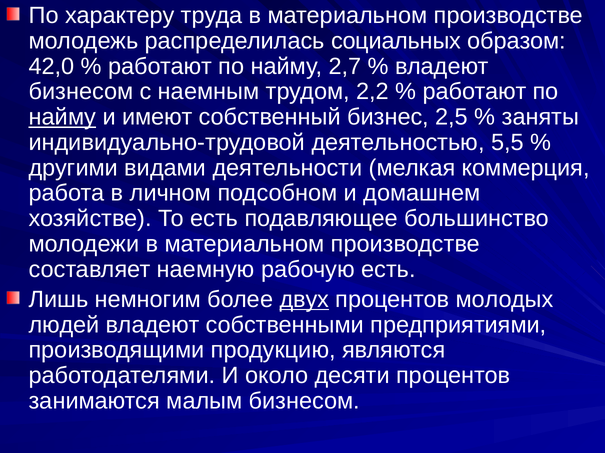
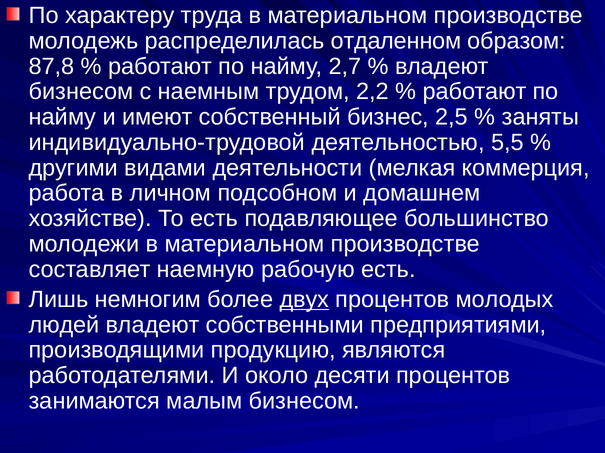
социальных: социальных -> отдаленном (396, 41)
42,0: 42,0 -> 87,8 (52, 66)
найму underline: present -> none (62, 117)
